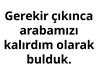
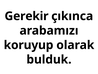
kalırdım: kalırdım -> koruyup (29, 45)
